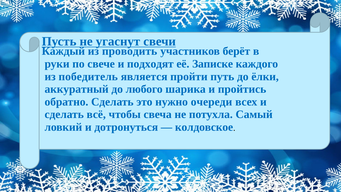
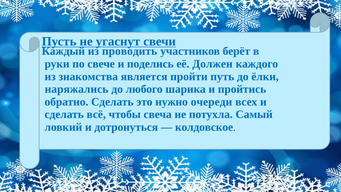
подходят: подходят -> поделись (150, 64)
Записке: Записке -> Должен (212, 64)
победитель: победитель -> знакомства (88, 76)
аккуратный: аккуратный -> наряжались (77, 89)
